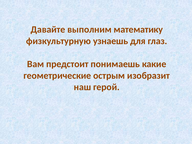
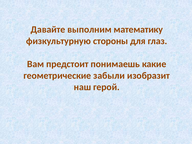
узнаешь: узнаешь -> стороны (111, 41)
острым: острым -> забыли (109, 76)
